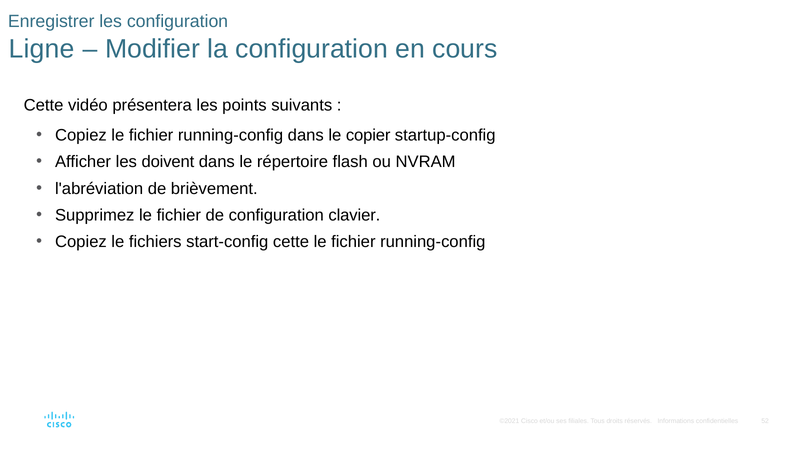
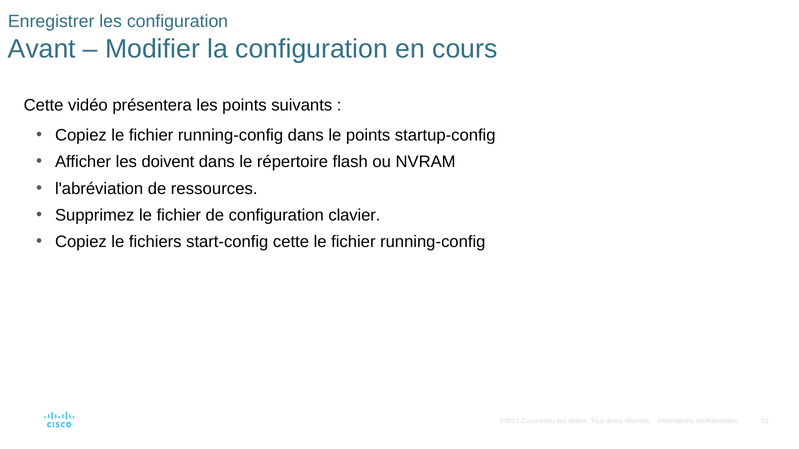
Ligne: Ligne -> Avant (42, 49)
le copier: copier -> points (368, 135)
brièvement: brièvement -> ressources (214, 189)
